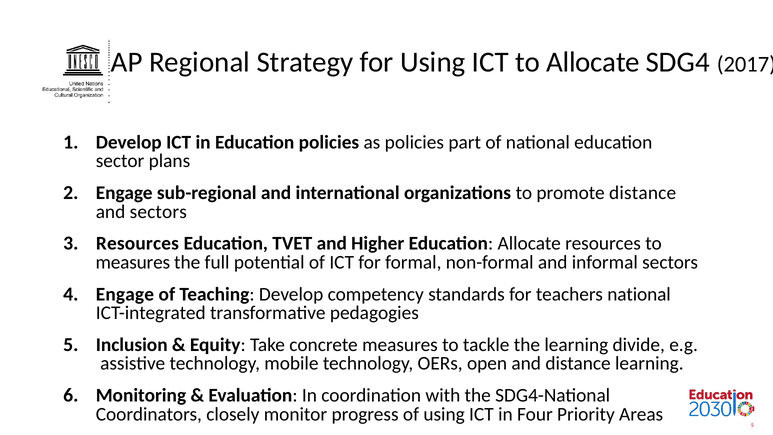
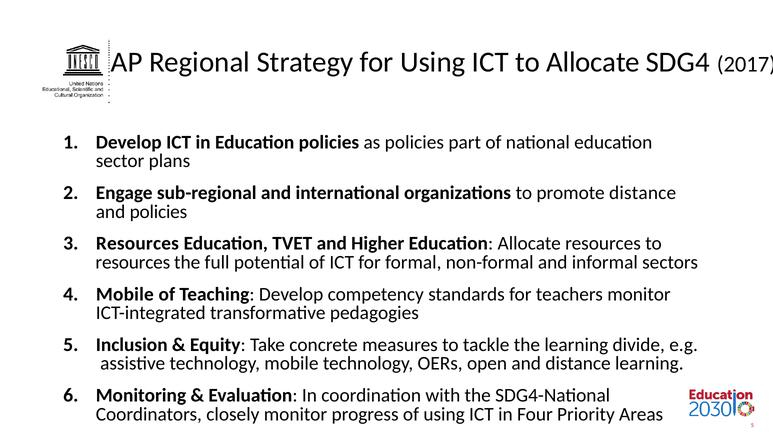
and sectors: sectors -> policies (158, 212)
measures: measures -> resources (133, 262)
Engage: Engage -> Mobile (125, 294)
teachers national: national -> monitor (639, 294)
